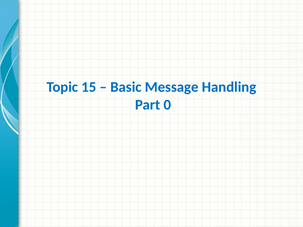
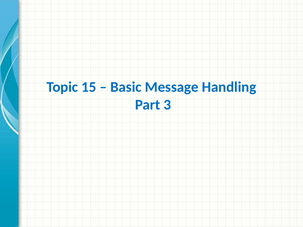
0: 0 -> 3 (167, 105)
